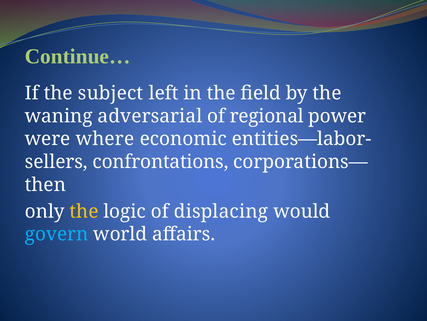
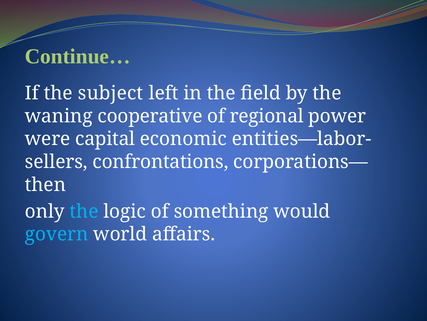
adversarial: adversarial -> cooperative (150, 116)
where: where -> capital (105, 139)
the colour: yellow -> light blue (84, 211)
displacing: displacing -> something (221, 211)
